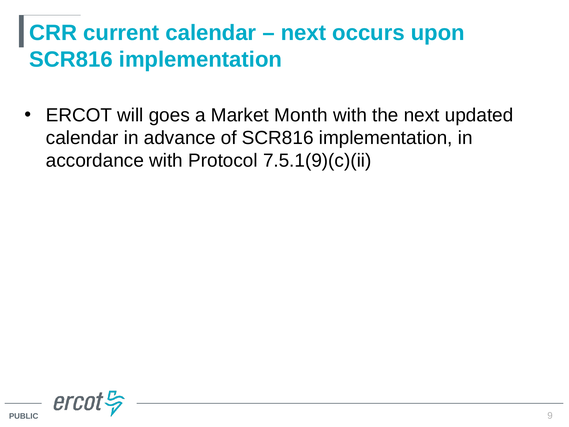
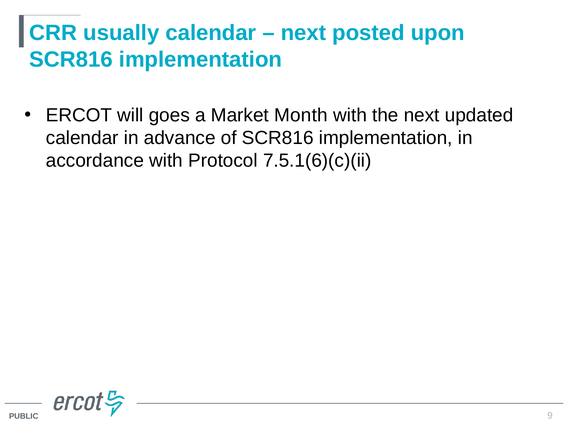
current: current -> usually (121, 33)
occurs: occurs -> posted (368, 33)
7.5.1(9)(c)(ii: 7.5.1(9)(c)(ii -> 7.5.1(6)(c)(ii (317, 161)
